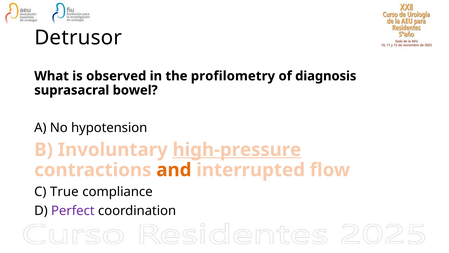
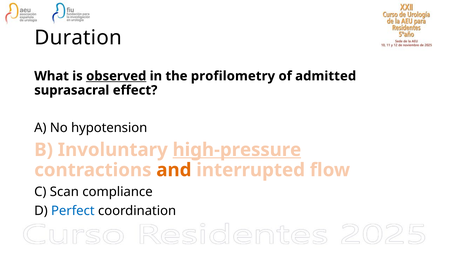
Detrusor: Detrusor -> Duration (78, 38)
observed underline: none -> present (116, 76)
diagnosis: diagnosis -> admitted (326, 76)
bowel: bowel -> effect (135, 90)
True: True -> Scan (64, 192)
Perfect colour: purple -> blue (73, 210)
